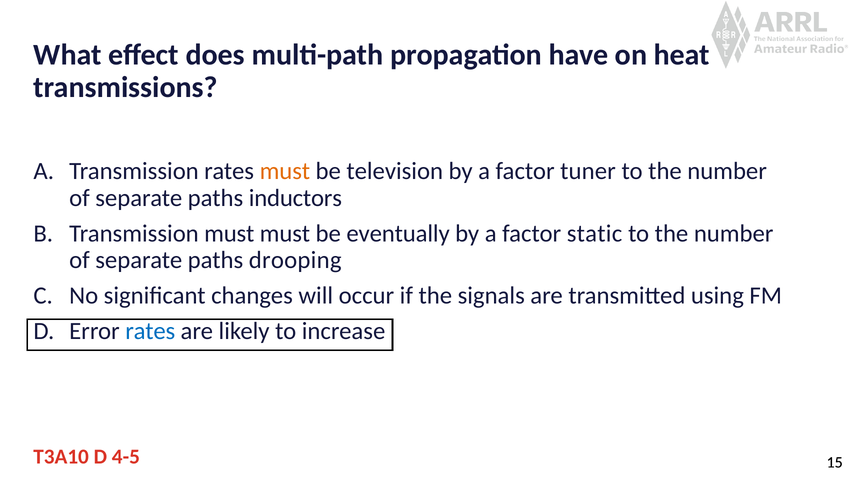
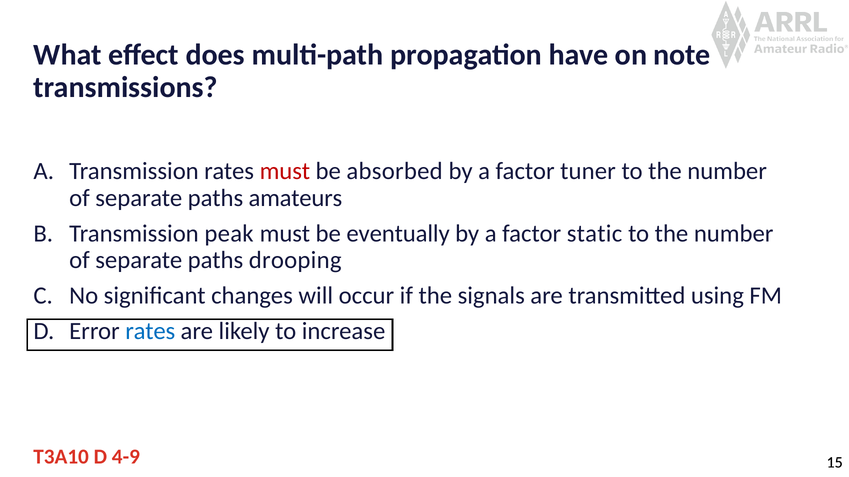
heat: heat -> note (682, 55)
must colour: orange -> red (285, 171)
television: television -> absorbed (395, 171)
inductors: inductors -> amateurs (295, 198)
Transmission must: must -> peak (229, 234)
4-5: 4-5 -> 4-9 (126, 457)
